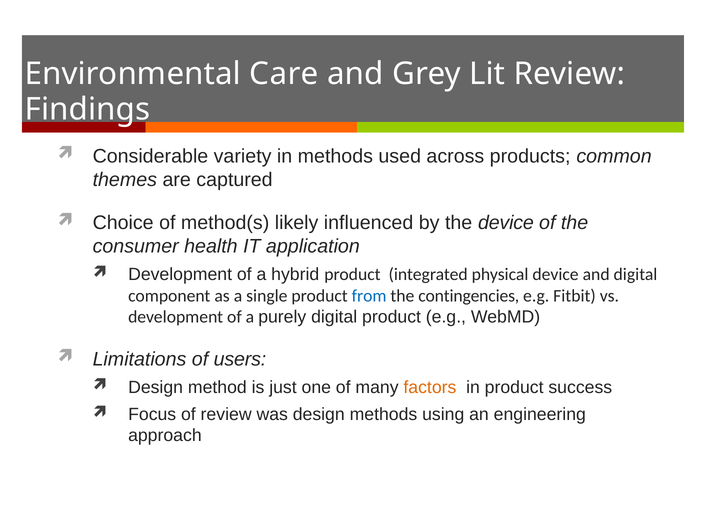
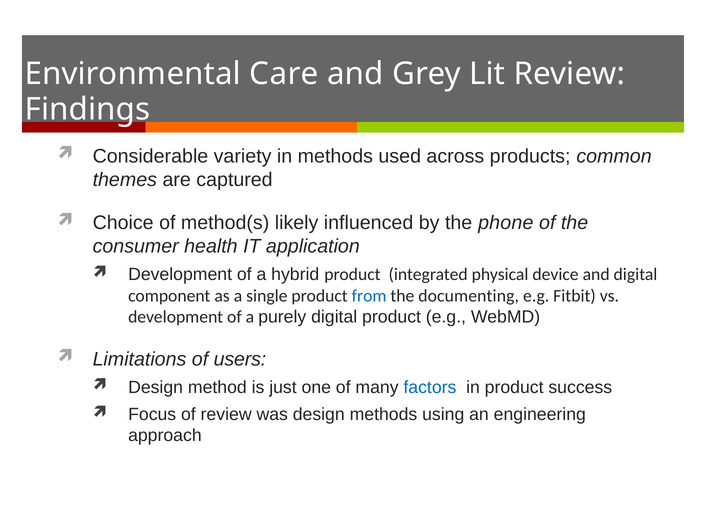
the device: device -> phone (506, 223)
contingencies: contingencies -> documenting (469, 296)
factors colour: orange -> blue (430, 387)
